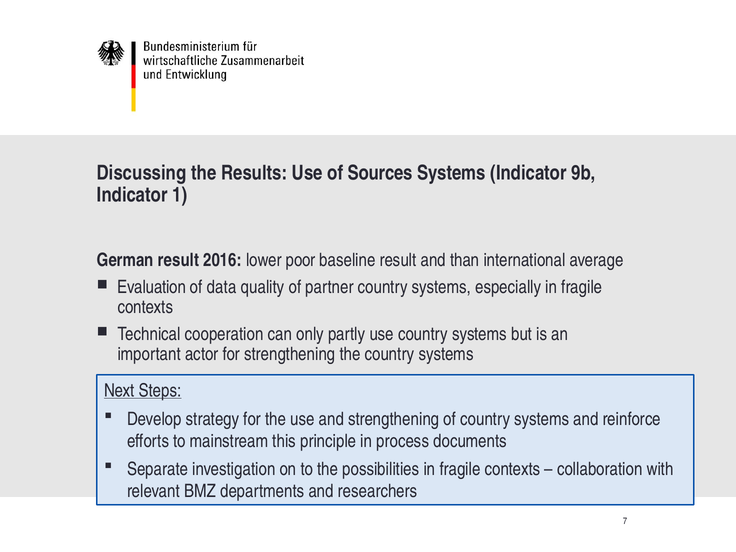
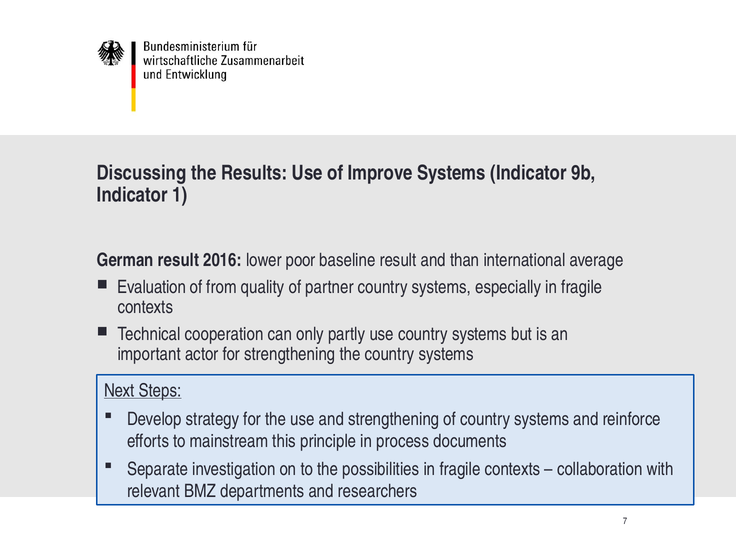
Sources: Sources -> Improve (380, 173)
data: data -> from (222, 287)
